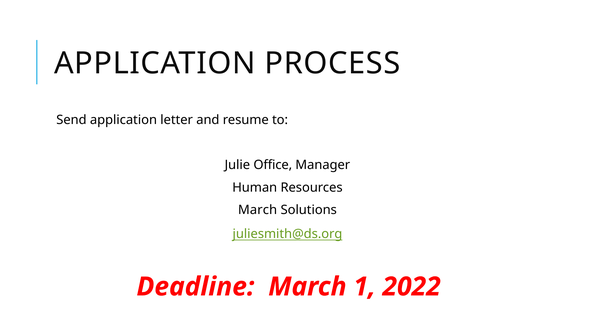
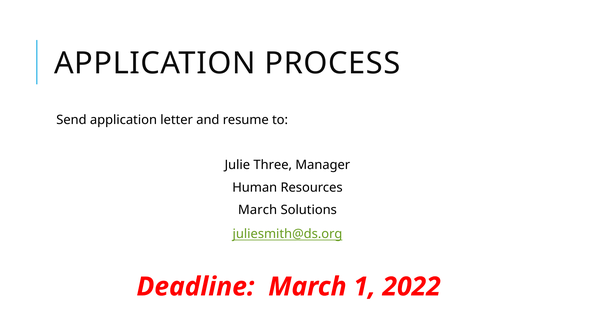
Office: Office -> Three (273, 165)
